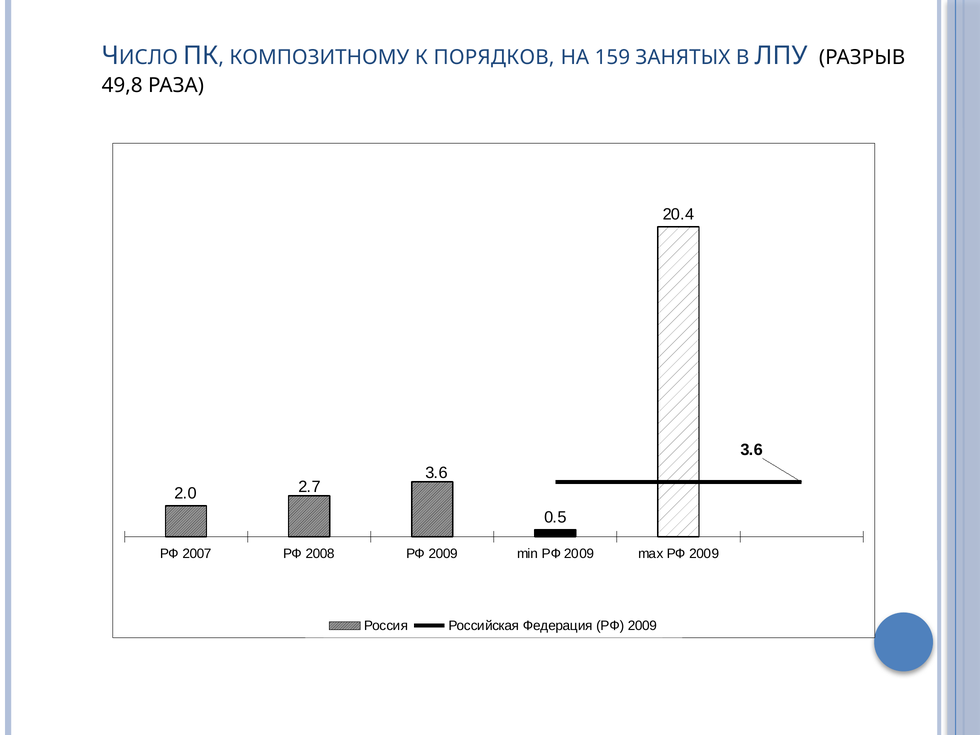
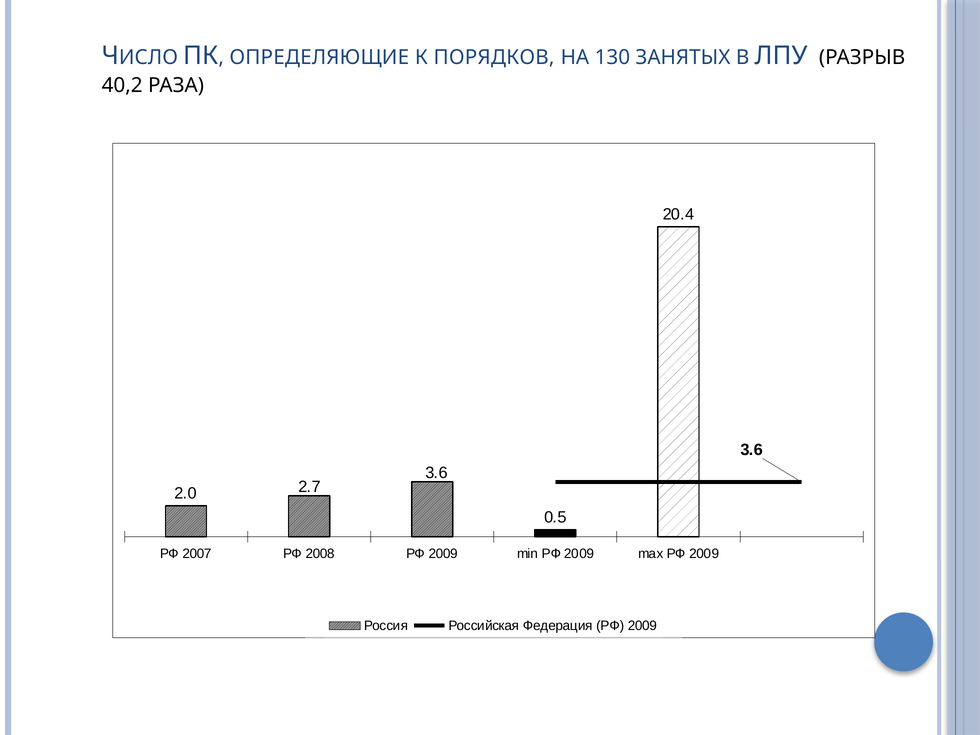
КОМПОЗИТНОМУ: КОМПОЗИТНОМУ -> ОПРЕДЕЛЯЮЩИЕ (319, 57)
159: 159 -> 130 (612, 57)
49,8: 49,8 -> 40,2 (122, 86)
